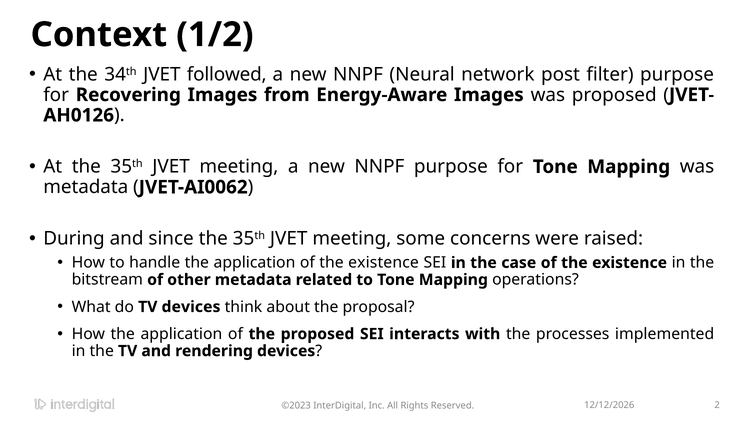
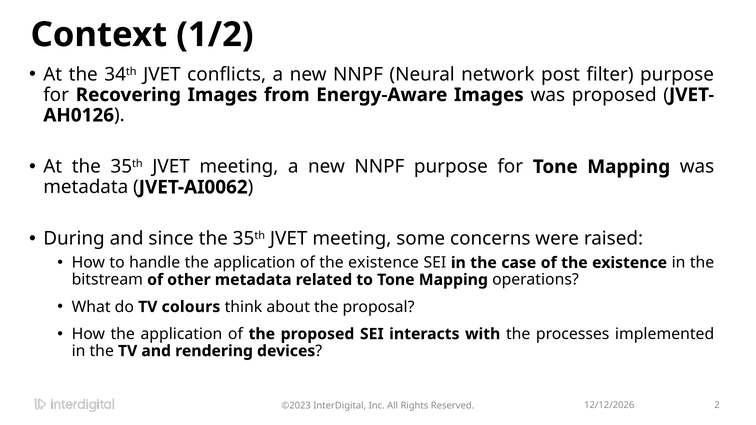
followed: followed -> conflicts (227, 75)
TV devices: devices -> colours (191, 307)
